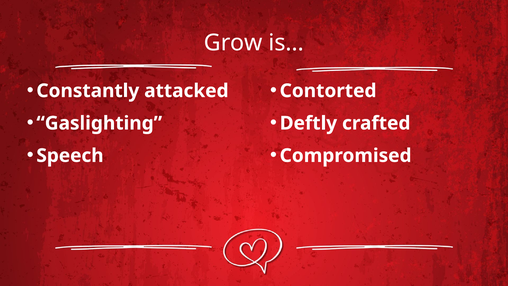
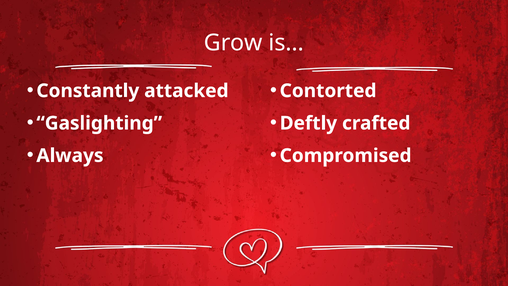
Speech: Speech -> Always (70, 156)
